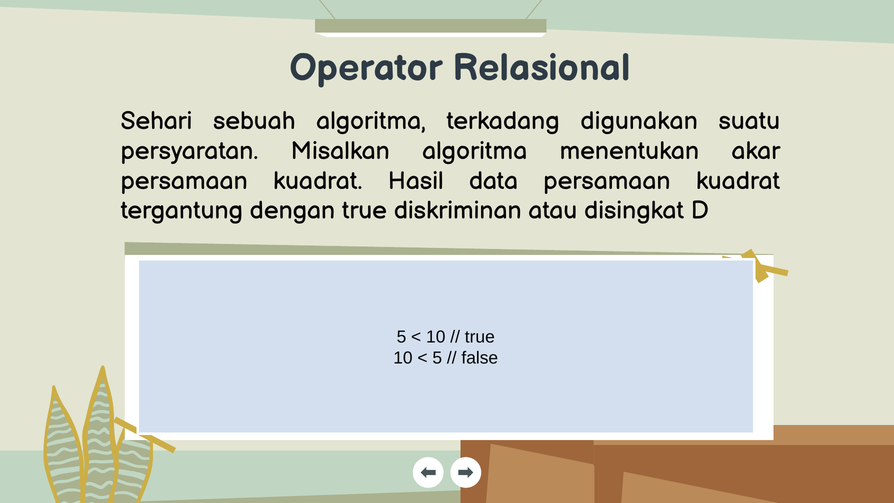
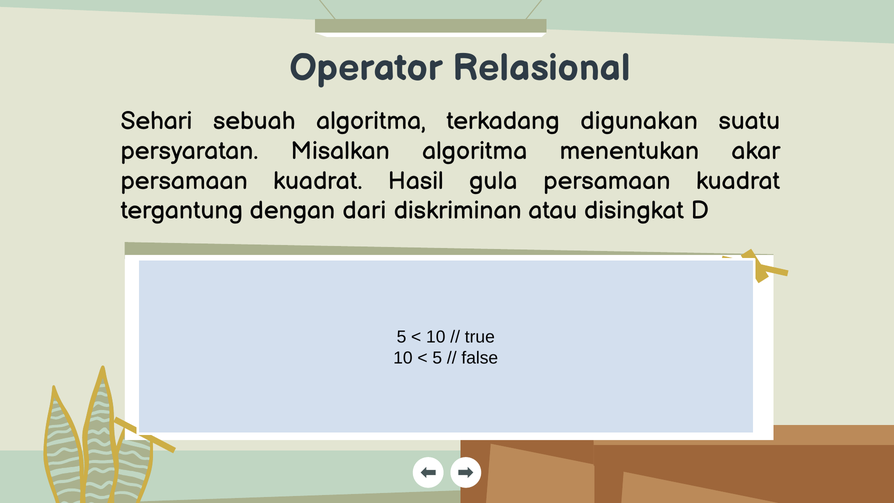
data: data -> gula (493, 181)
dengan true: true -> dari (364, 211)
